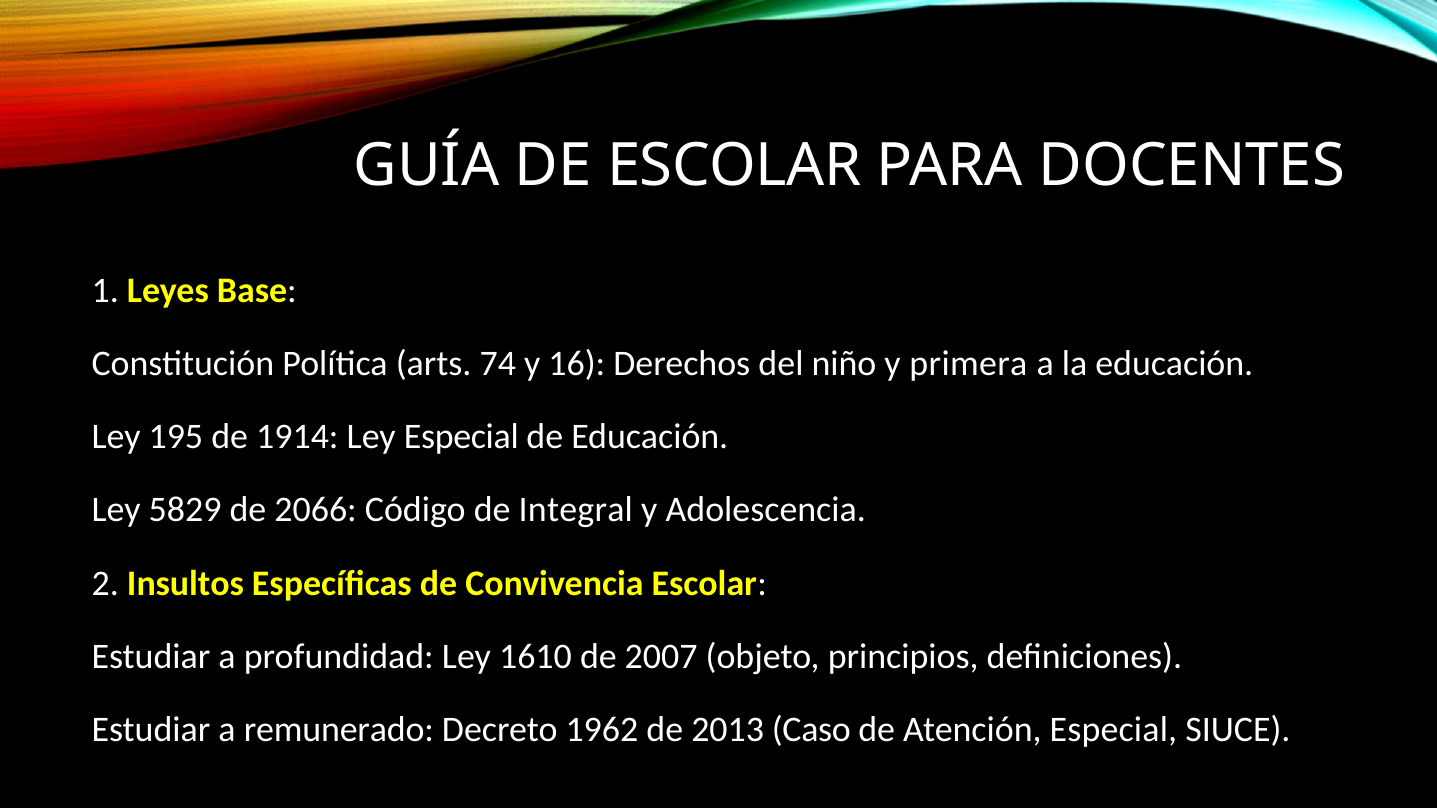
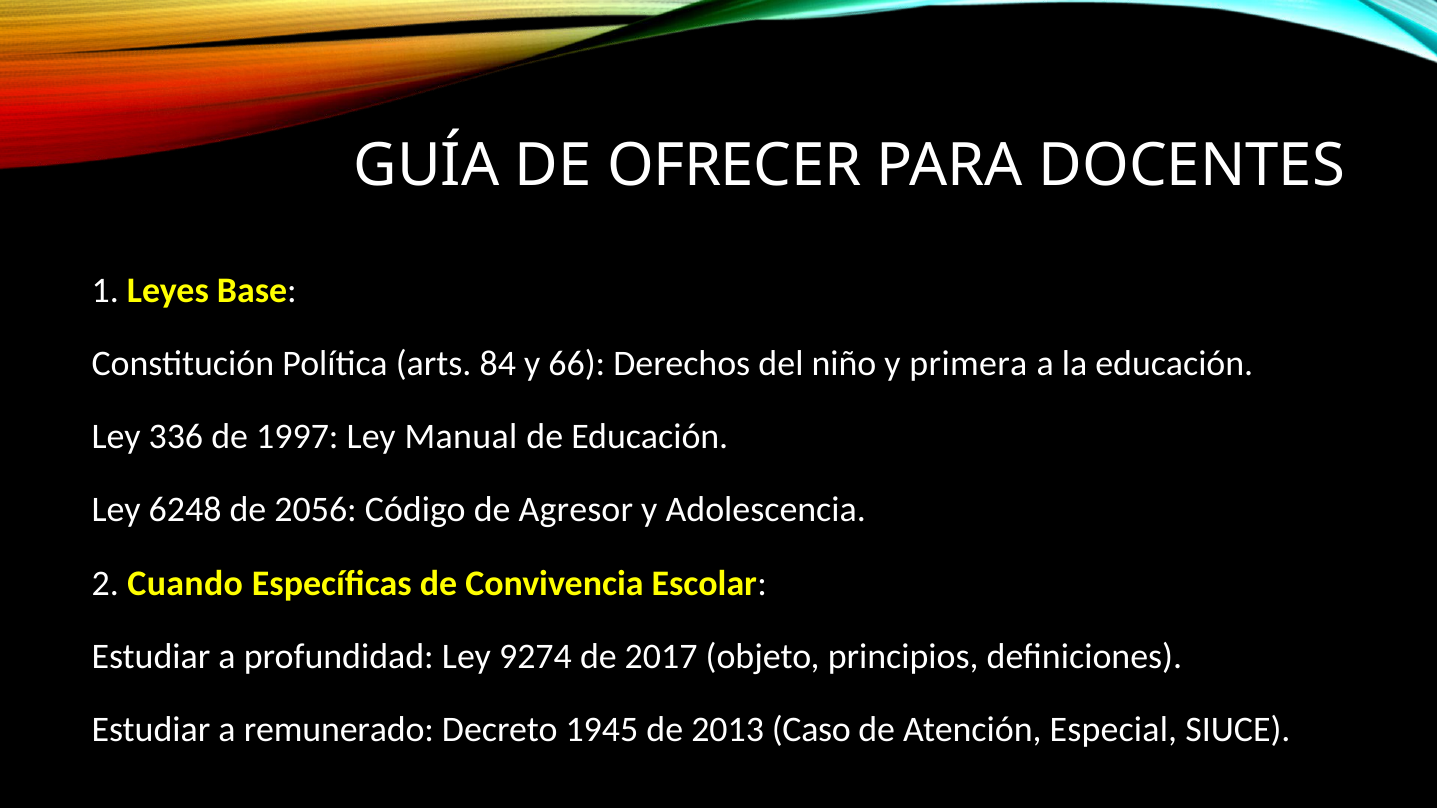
DE ESCOLAR: ESCOLAR -> OFRECER (734, 166)
74: 74 -> 84 (498, 364)
16: 16 -> 66 (577, 364)
195: 195 -> 336 (176, 437)
1914: 1914 -> 1997 (297, 437)
Ley Especial: Especial -> Manual (461, 437)
5829: 5829 -> 6248 (185, 510)
2066: 2066 -> 2056 (316, 510)
Integral: Integral -> Agresor (576, 510)
Insultos: Insultos -> Cuando (185, 583)
1610: 1610 -> 9274 (535, 656)
2007: 2007 -> 2017 (661, 656)
1962: 1962 -> 1945 (602, 730)
